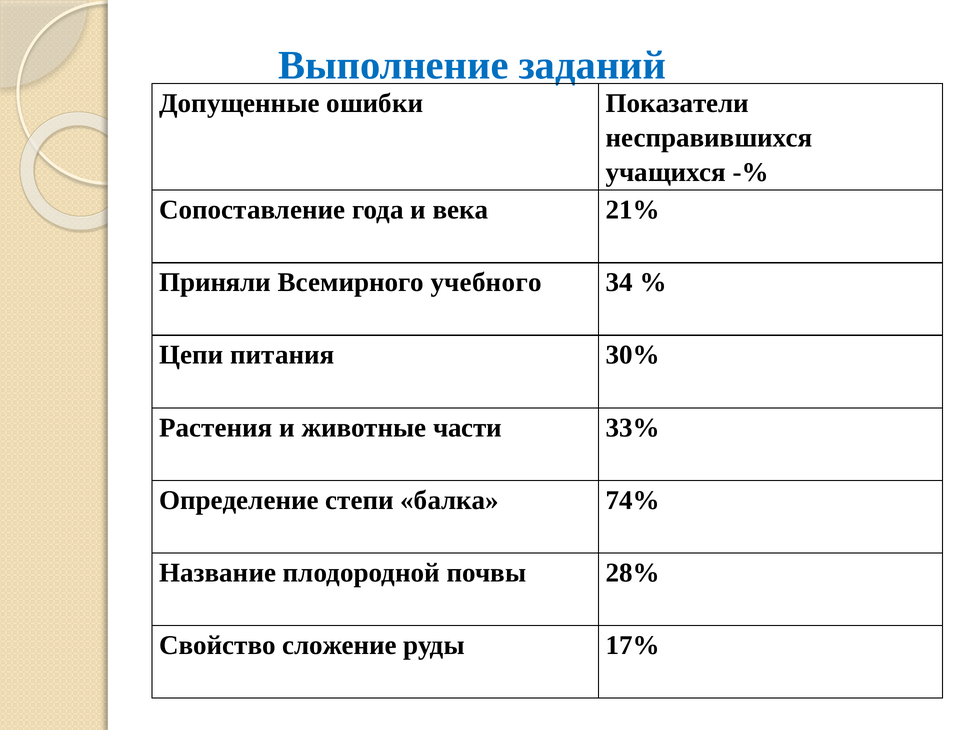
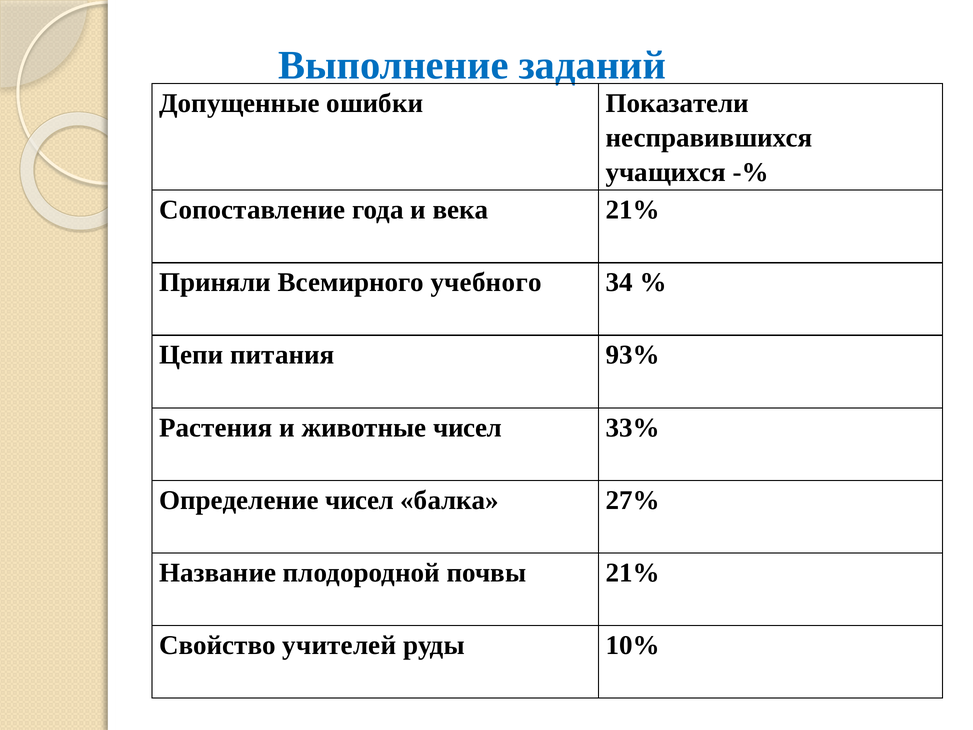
30%: 30% -> 93% (633, 355)
животные части: части -> чисел (468, 427)
Определение степи: степи -> чисел (360, 500)
74%: 74% -> 27% (633, 500)
почвы 28%: 28% -> 21% (633, 573)
сложение: сложение -> учителей (339, 645)
17%: 17% -> 10% (633, 645)
